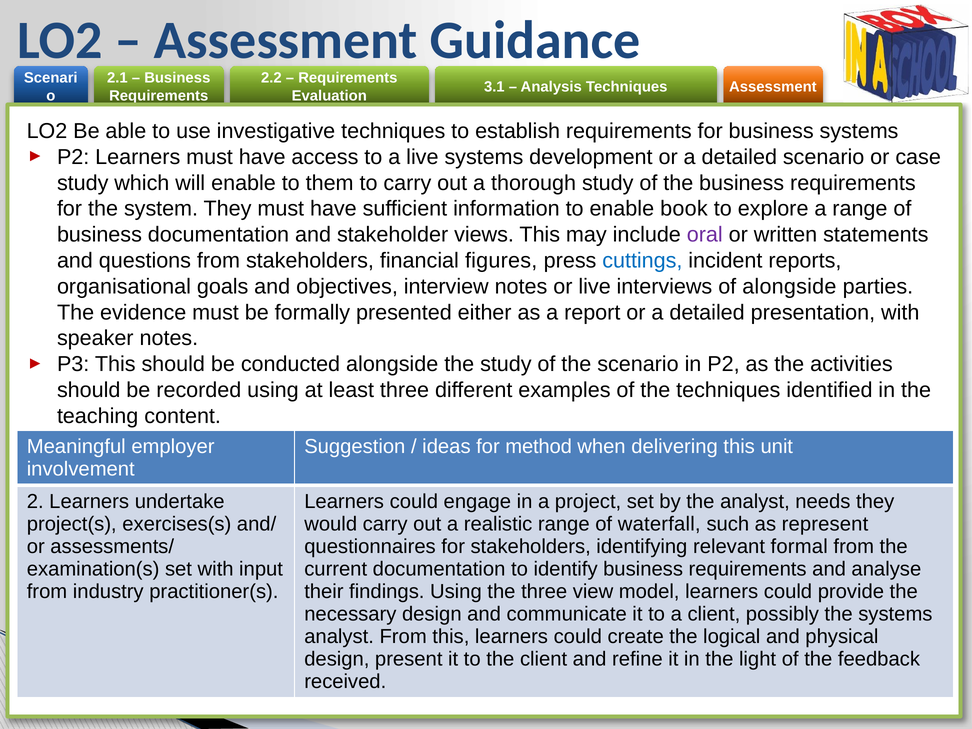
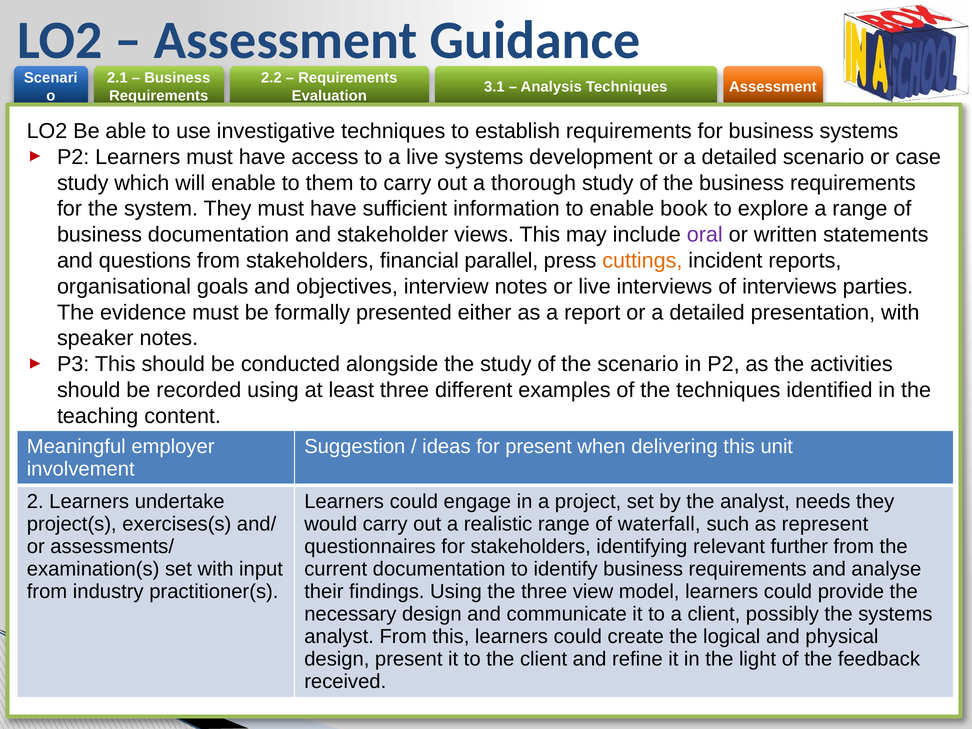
figures: figures -> parallel (501, 261)
cuttings colour: blue -> orange (642, 261)
of alongside: alongside -> interviews (790, 287)
for method: method -> present (539, 447)
formal: formal -> further (799, 547)
